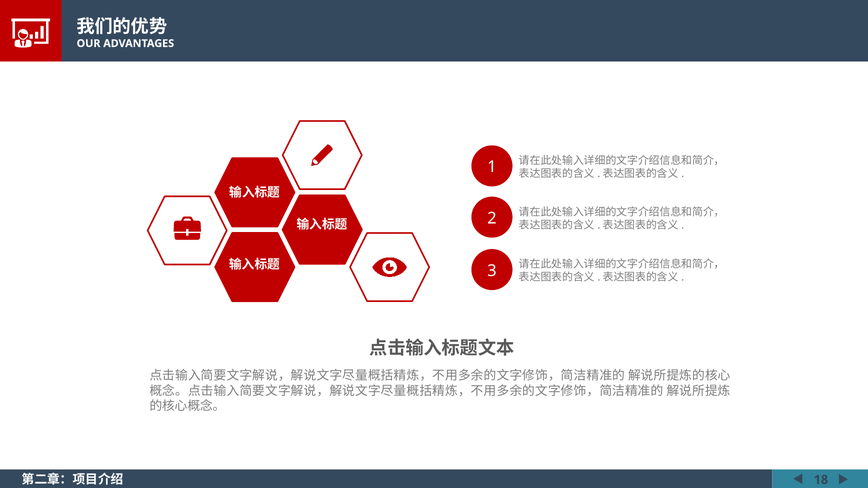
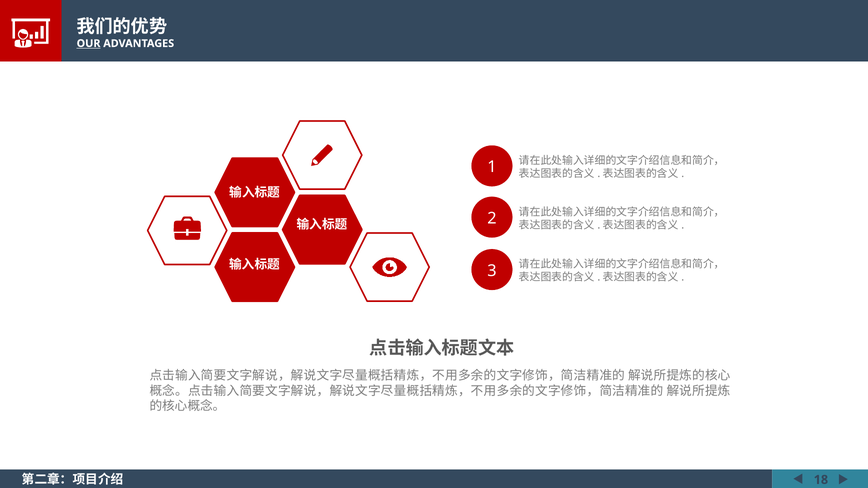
OUR underline: none -> present (89, 43)
